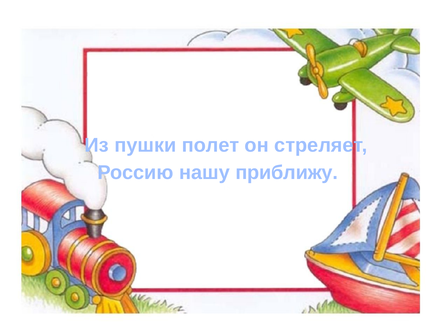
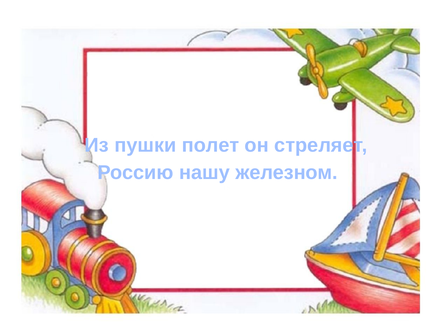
приближу: приближу -> железном (287, 173)
